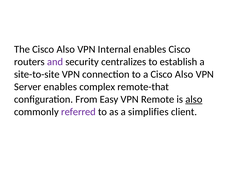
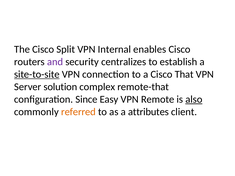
The Cisco Also: Also -> Split (66, 49)
site-to-site underline: none -> present (37, 74)
a Cisco Also: Also -> That (184, 74)
Server enables: enables -> solution (60, 87)
From: From -> Since (86, 99)
referred colour: purple -> orange (78, 112)
simplifies: simplifies -> attributes (148, 112)
